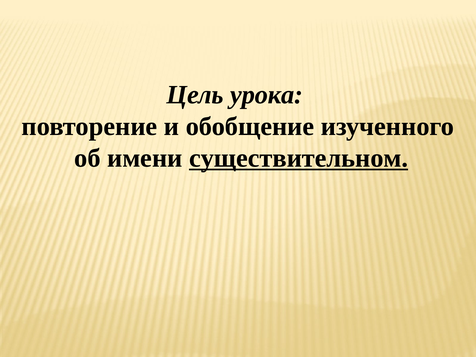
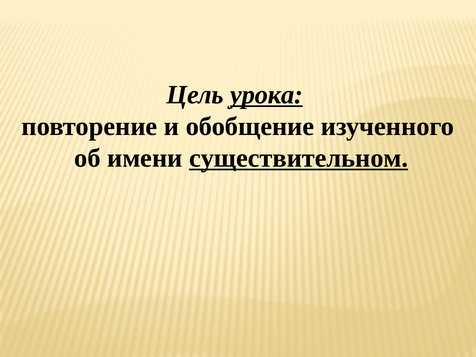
урока underline: none -> present (267, 95)
